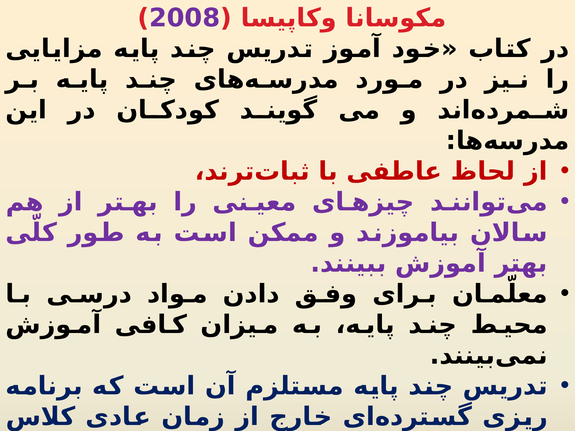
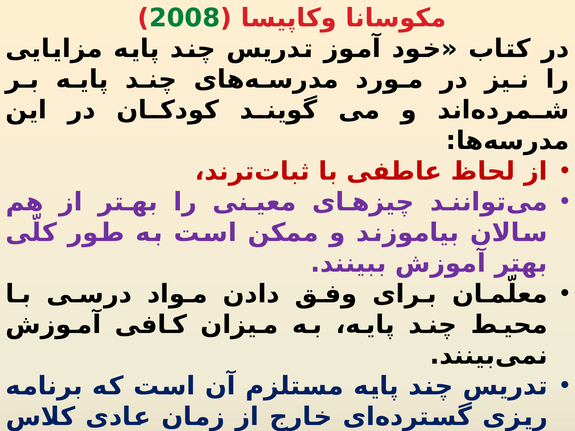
2008 colour: purple -> green (185, 18)
